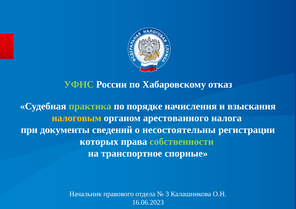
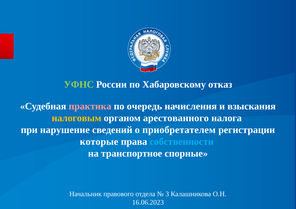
практика colour: light green -> pink (90, 107)
порядке: порядке -> очередь (144, 107)
документы: документы -> нарушение (65, 130)
несостоятельны: несостоятельны -> приобретателем (179, 130)
которых: которых -> которые (99, 142)
собственности colour: light green -> light blue (182, 142)
